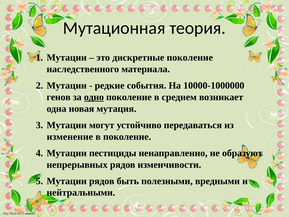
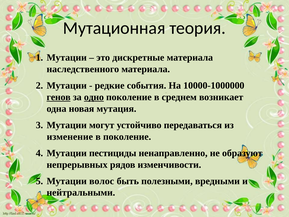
дискретные поколение: поколение -> материала (190, 58)
генов underline: none -> present (59, 97)
Мутации рядов: рядов -> волос (102, 181)
